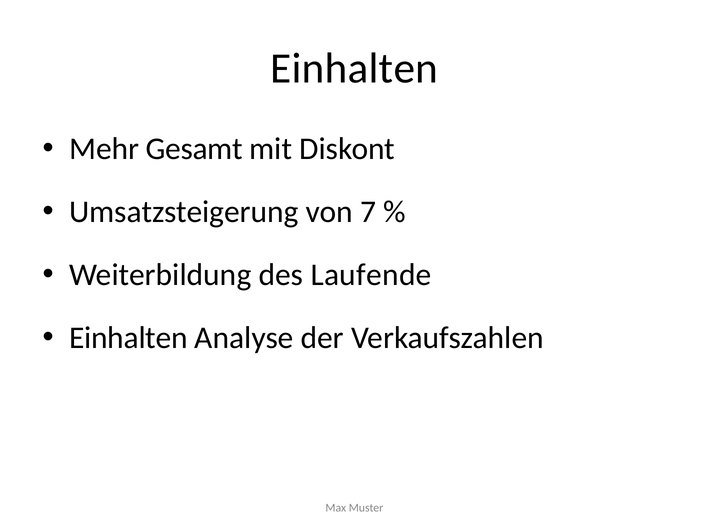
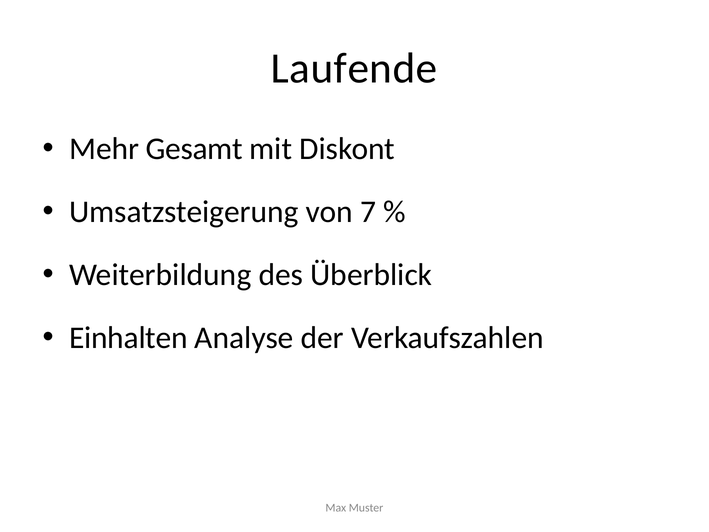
Einhalten: Einhalten -> Laufende (354, 69)
Laufende: Laufende -> Überblick (371, 275)
